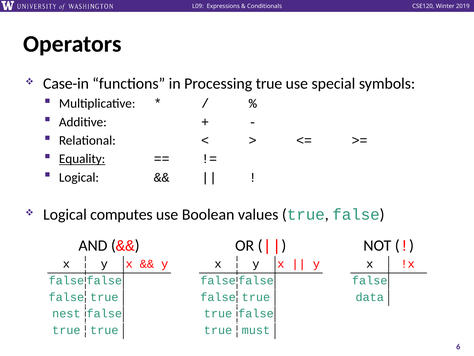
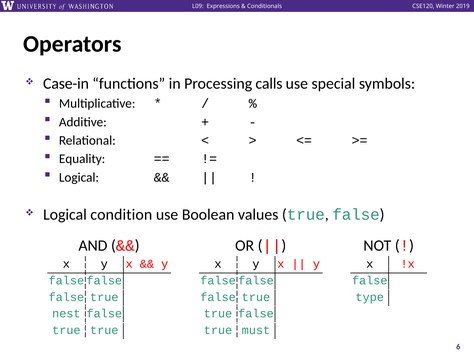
Processing true: true -> calls (269, 84)
Equality underline: present -> none (82, 159)
computes: computes -> condition (121, 214)
data: data -> type (370, 297)
